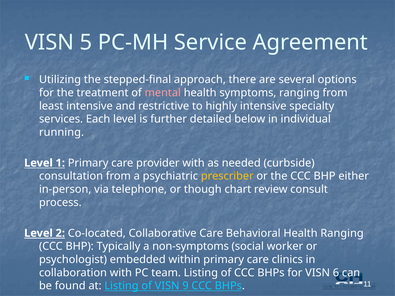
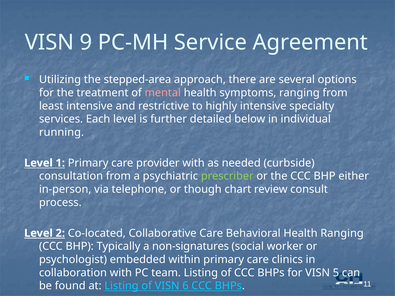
5: 5 -> 9 (86, 42)
stepped-final: stepped-final -> stepped-area (137, 80)
prescriber colour: yellow -> light green (227, 176)
non-symptoms: non-symptoms -> non-signatures (191, 247)
6: 6 -> 5 (336, 273)
9: 9 -> 6 (185, 286)
